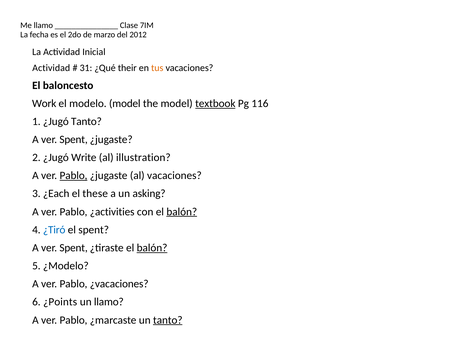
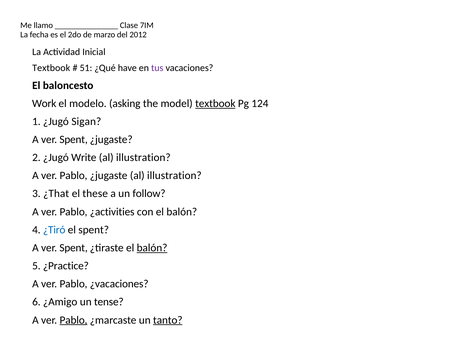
Actividad: Actividad -> Textbook (51, 68)
31: 31 -> 51 (86, 68)
their: their -> have (127, 68)
tus colour: orange -> purple (157, 68)
modelo model: model -> asking (125, 103)
116: 116 -> 124 (260, 103)
¿Jugó Tanto: Tanto -> Sigan (86, 122)
Pablo underline: present -> none (74, 176)
¿jugaste al vacaciones: vacaciones -> illustration (174, 176)
¿Each: ¿Each -> ¿That (56, 194)
asking: asking -> follow (149, 194)
balón underline: present -> none (182, 212)
¿Modelo: ¿Modelo -> ¿Practice (66, 266)
¿Points: ¿Points -> ¿Amigo (60, 302)
un llamo: llamo -> tense (109, 302)
Pablo underline: none -> present (74, 320)
